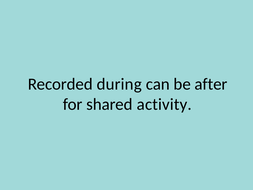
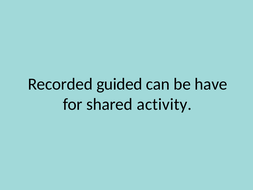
during: during -> guided (119, 84)
after: after -> have (211, 84)
